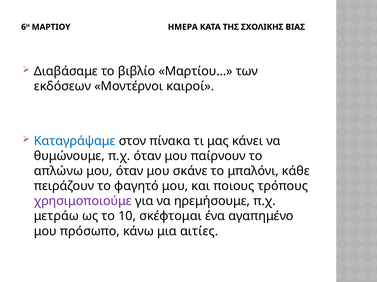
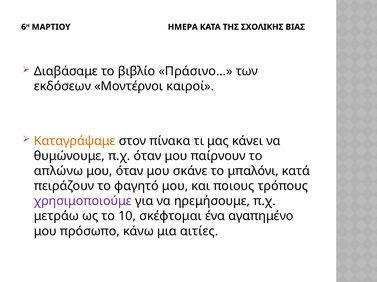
Μαρτίου…: Μαρτίου… -> Πράσινο… (195, 71)
Καταγράψαμε colour: blue -> orange (75, 141)
κάθε: κάθε -> κατά (296, 171)
